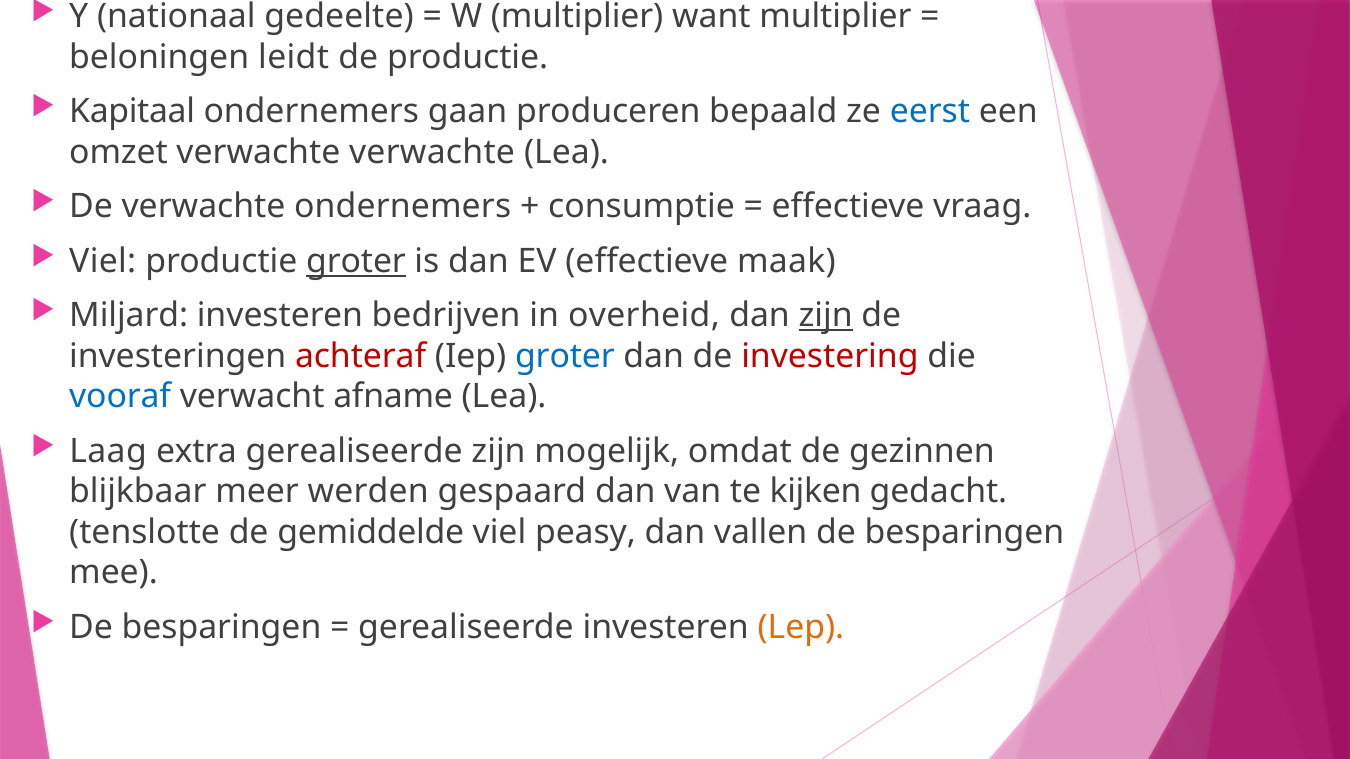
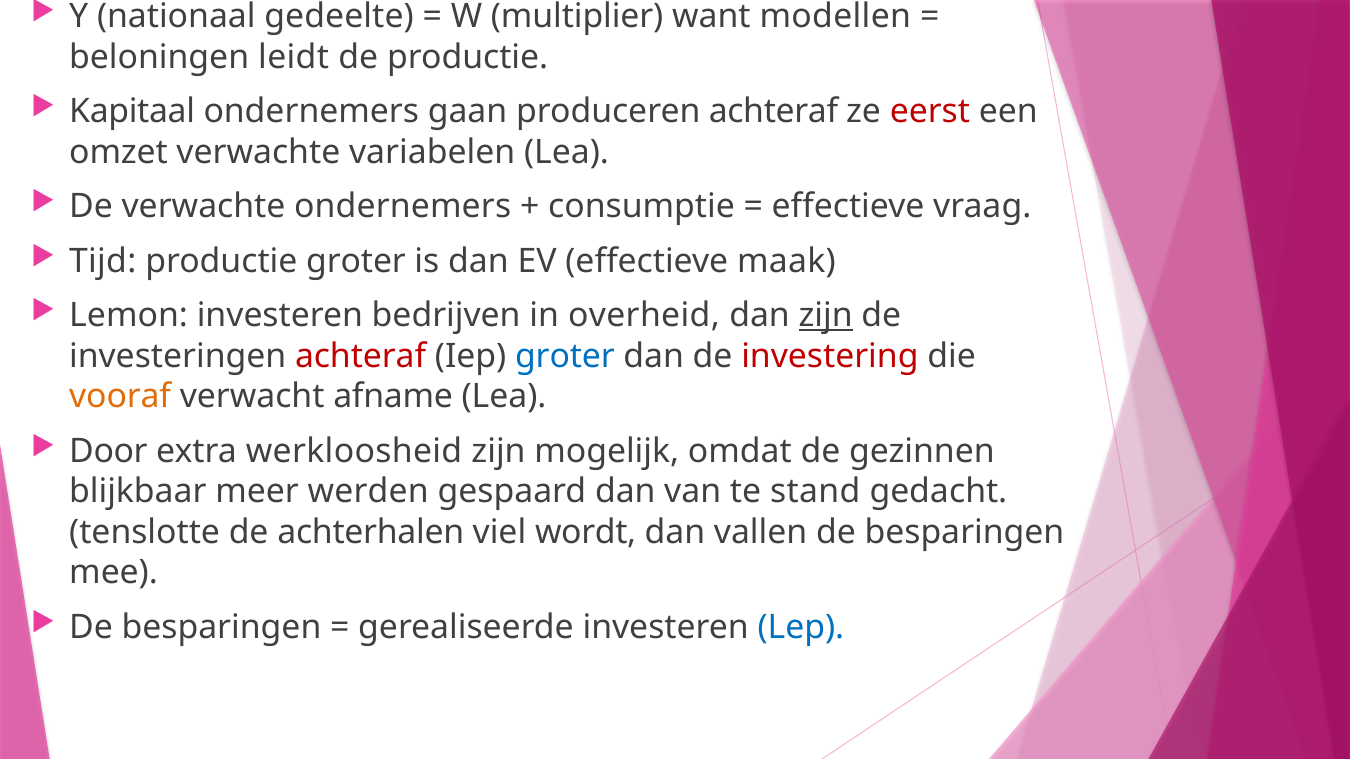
want multiplier: multiplier -> modellen (835, 16)
produceren bepaald: bepaald -> achteraf (773, 112)
eerst colour: blue -> red (930, 112)
verwachte verwachte: verwachte -> variabelen (432, 152)
Viel: Viel -> Tijd (103, 261)
groter underline: present -> none (356, 261)
Miljard: Miljard -> Lemon (129, 316)
vooraf colour: blue -> orange (120, 397)
Laag: Laag -> Door (108, 451)
extra gerealiseerde: gerealiseerde -> werkloosheid (354, 451)
kijken: kijken -> stand (815, 492)
gemiddelde: gemiddelde -> achterhalen (371, 532)
peasy: peasy -> wordt (586, 532)
Lep colour: orange -> blue (801, 627)
